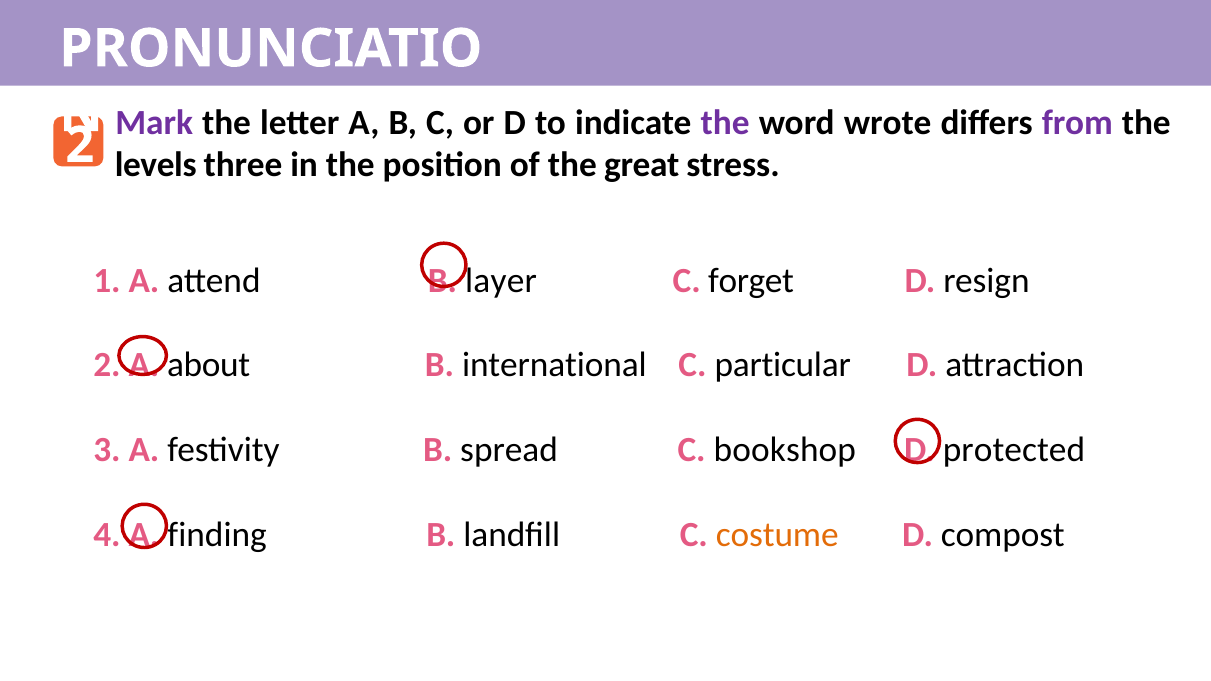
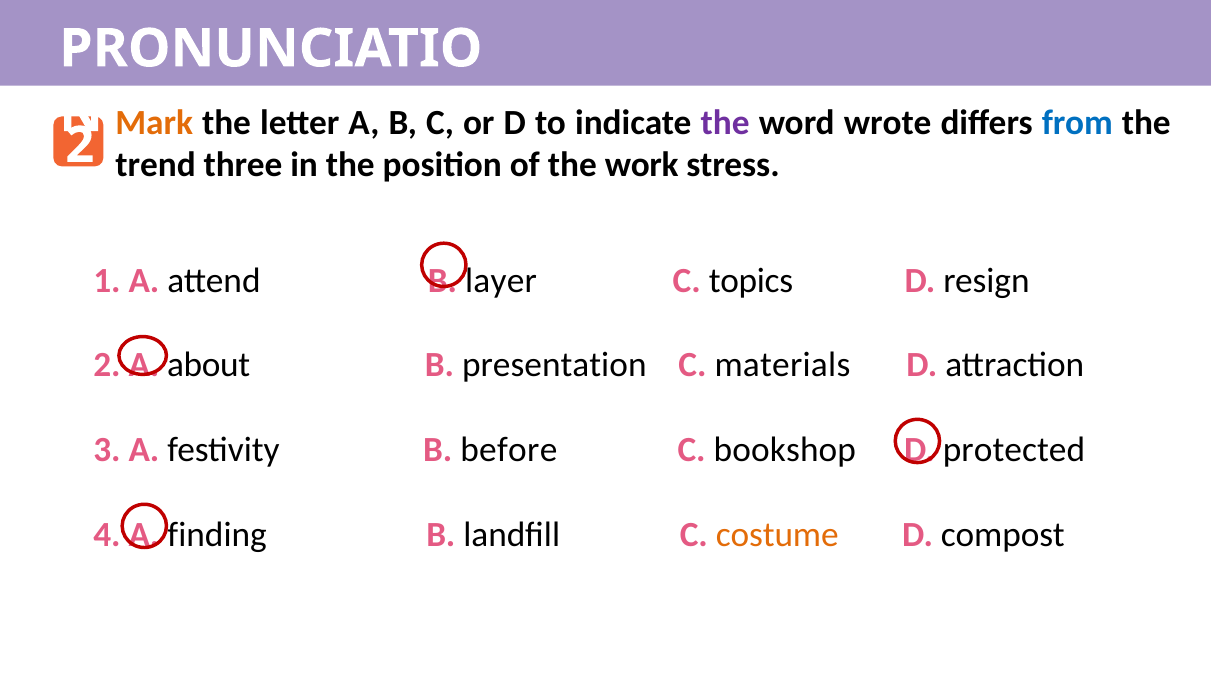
Mark colour: purple -> orange (154, 123)
from colour: purple -> blue (1077, 123)
levels: levels -> trend (156, 165)
great: great -> work (642, 165)
forget: forget -> topics (751, 281)
international: international -> presentation (554, 365)
particular: particular -> materials (782, 365)
spread: spread -> before (509, 450)
